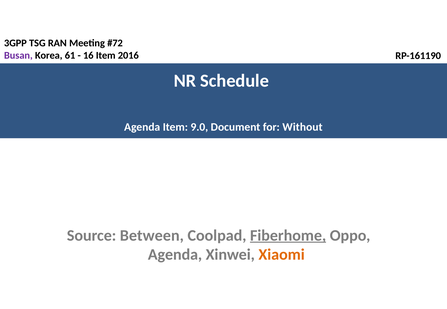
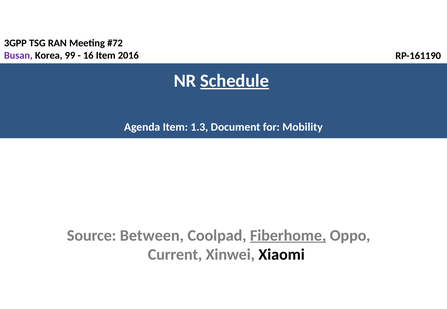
61: 61 -> 99 (70, 56)
Schedule underline: none -> present (235, 81)
9.0: 9.0 -> 1.3 (199, 127)
Without: Without -> Mobility (303, 127)
Agenda: Agenda -> Current (175, 255)
Xiaomi colour: orange -> black (282, 255)
